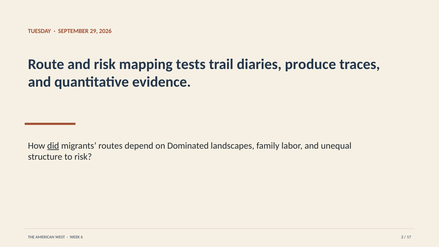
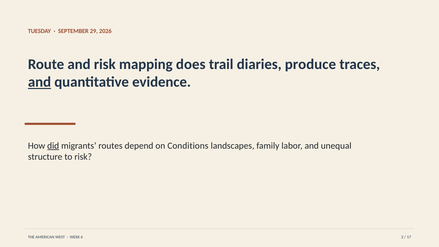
tests: tests -> does (191, 64)
and underline: none -> present (39, 82)
Dominated: Dominated -> Conditions (188, 146)
